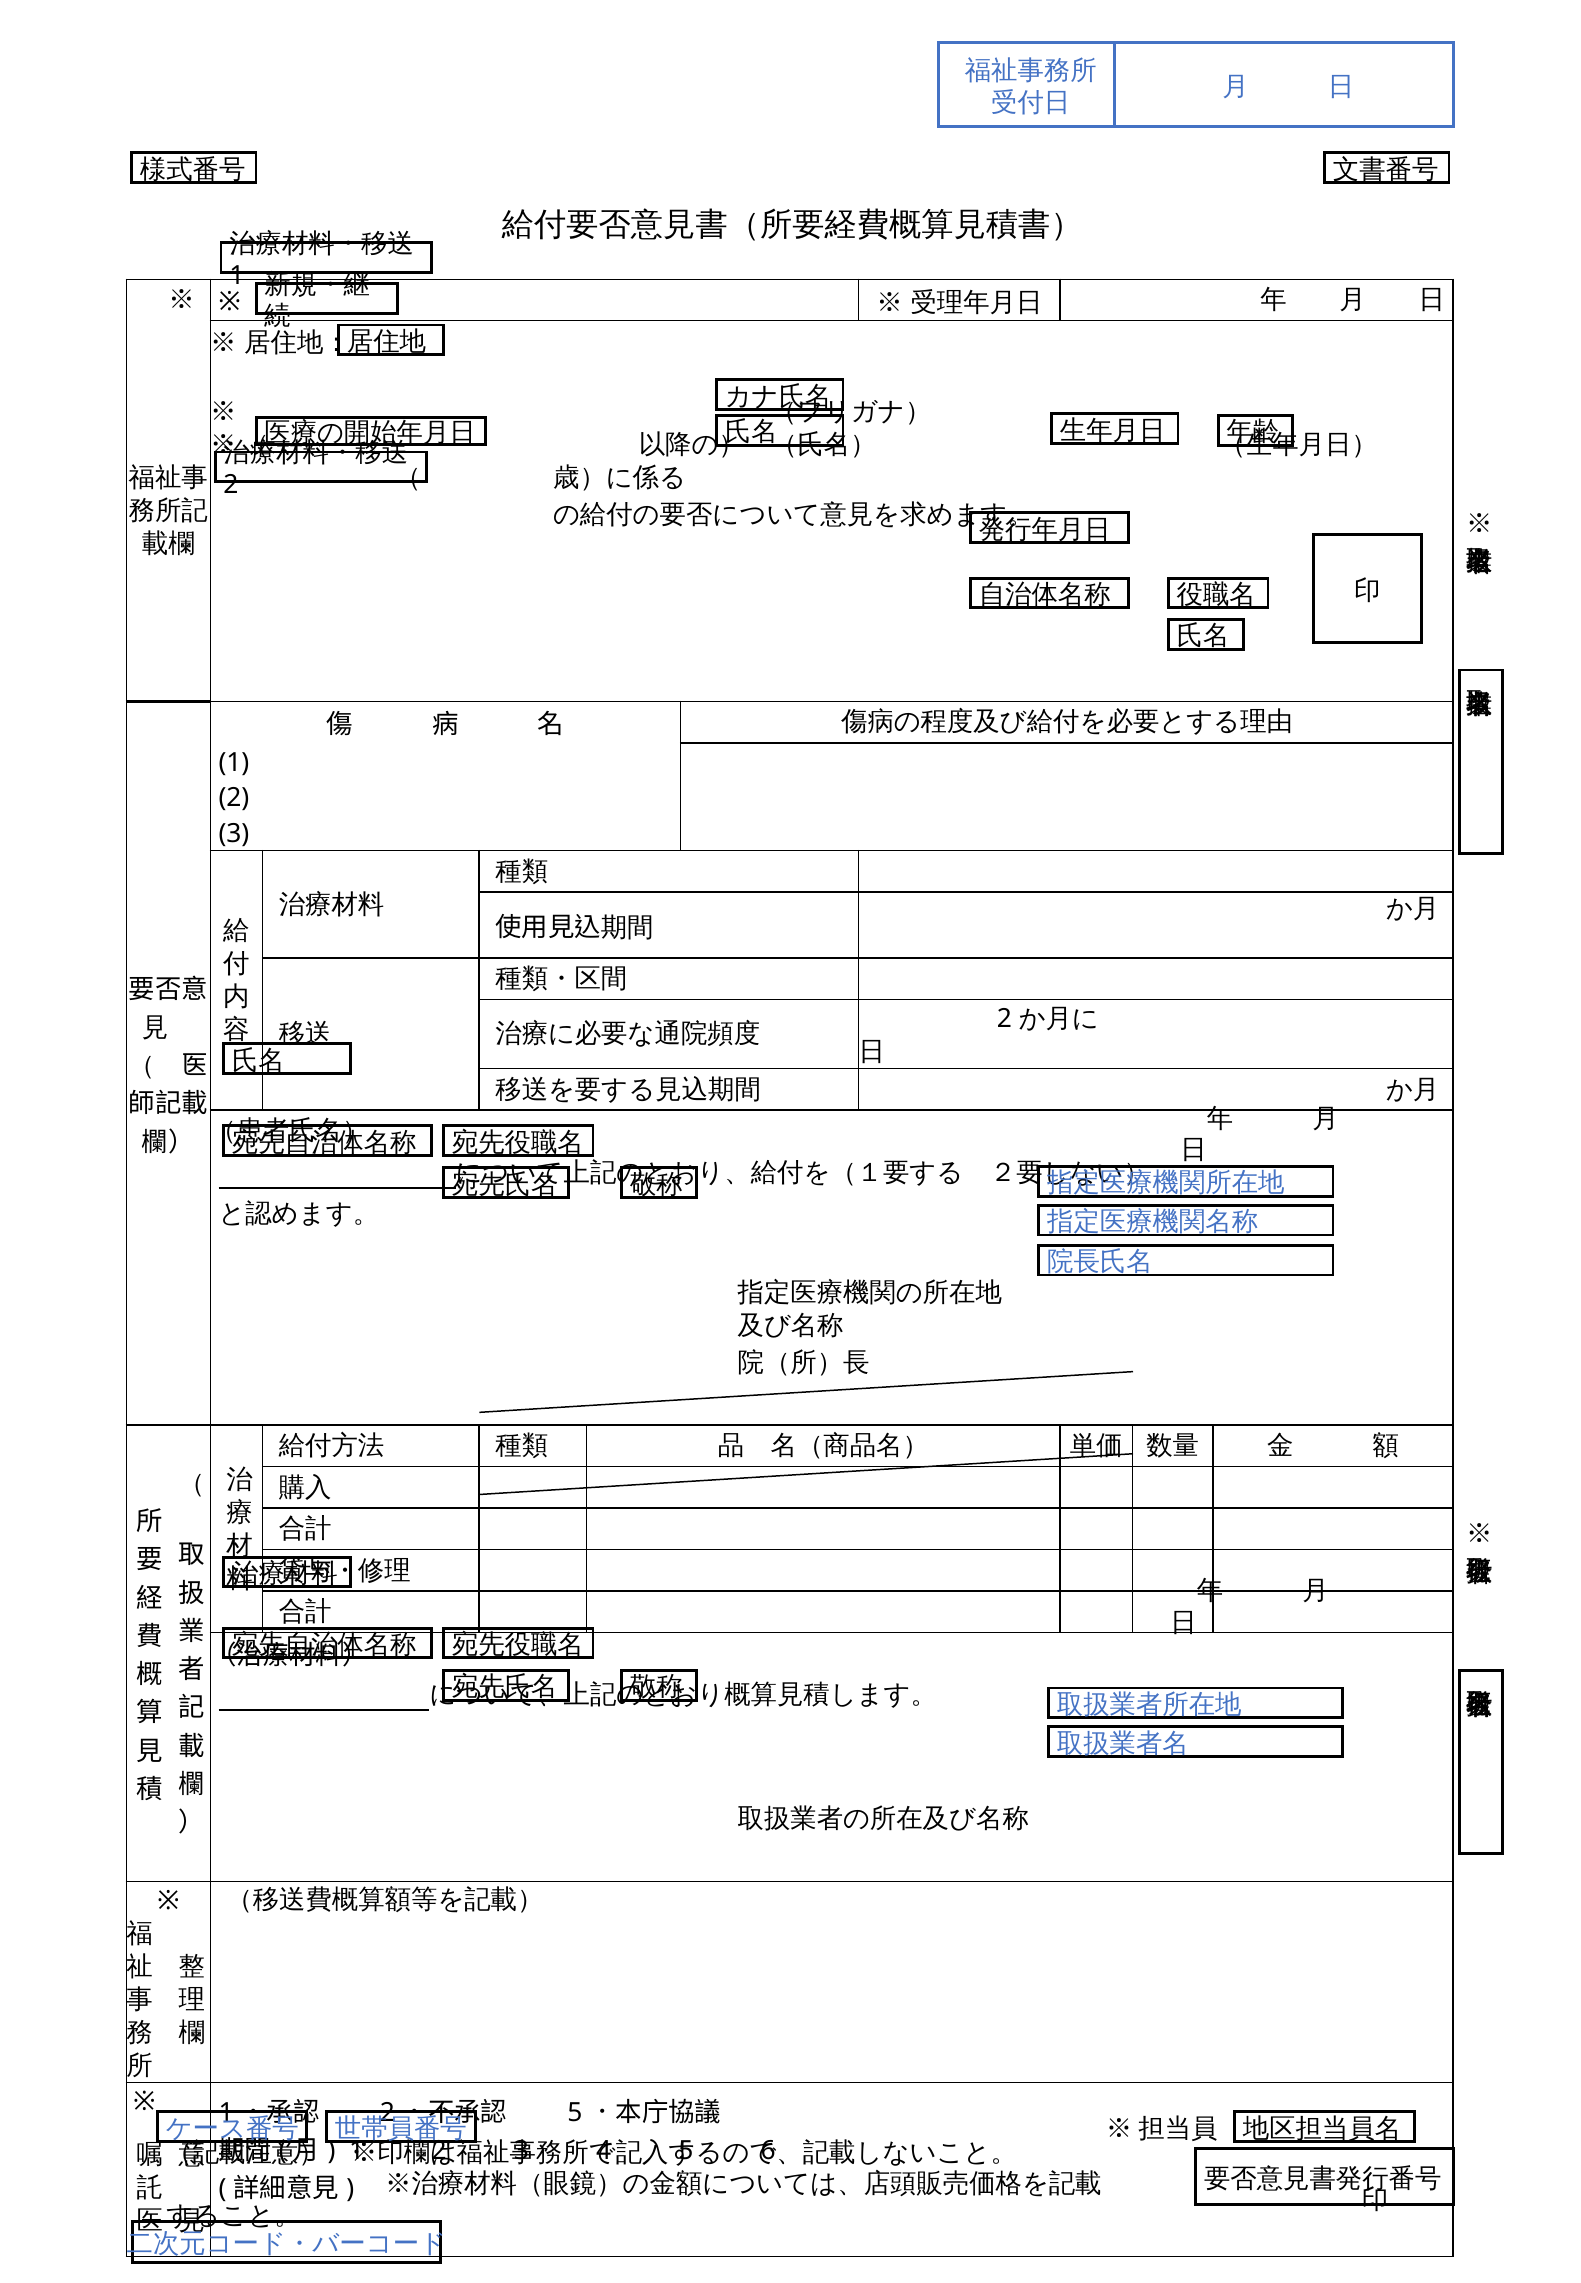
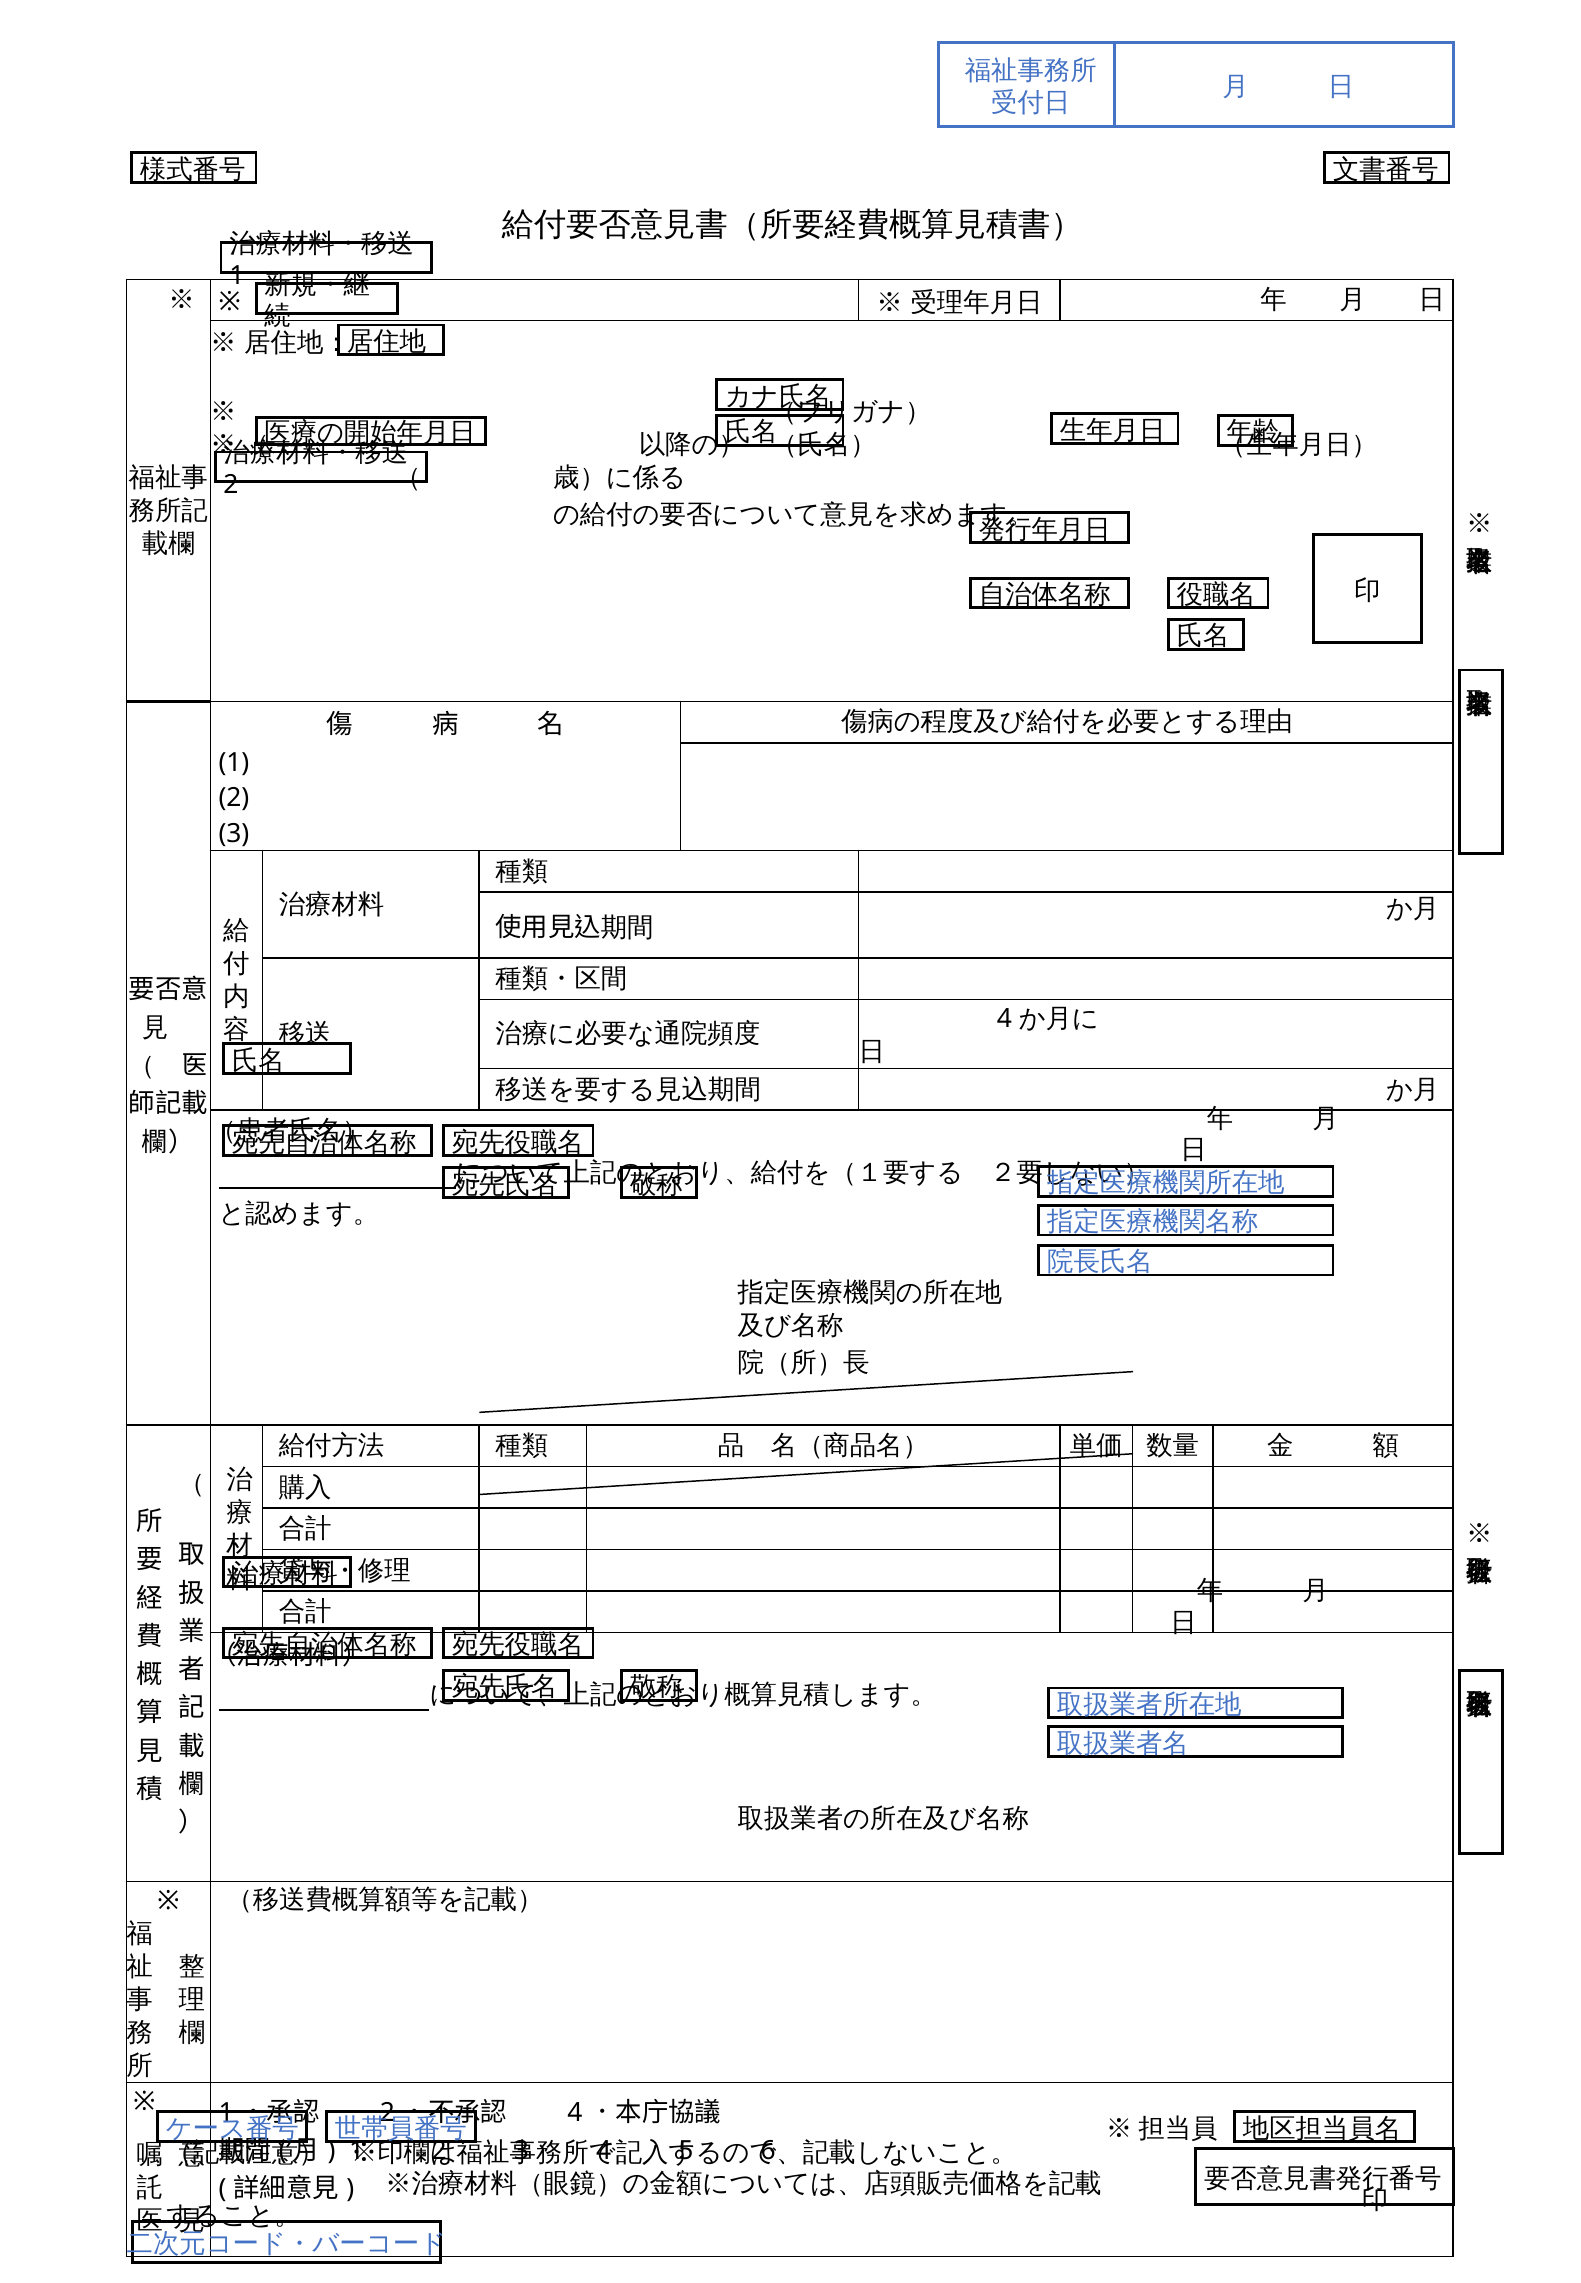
2: 2 -> 4 (1005, 1019)
5: 5 -> 4 (575, 2113)
